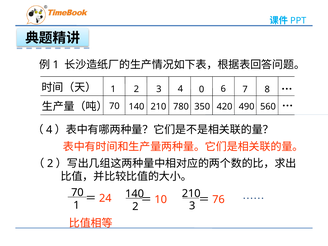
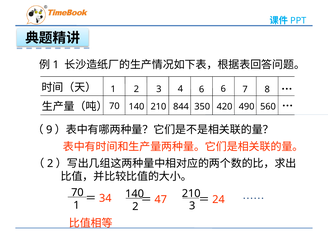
4 0: 0 -> 6 (202, 89)
780: 780 -> 844 (181, 107)
4: 4 -> 9 (49, 130)
24: 24 -> 34 (105, 198)
76: 76 -> 24 (218, 199)
10: 10 -> 47 (161, 200)
